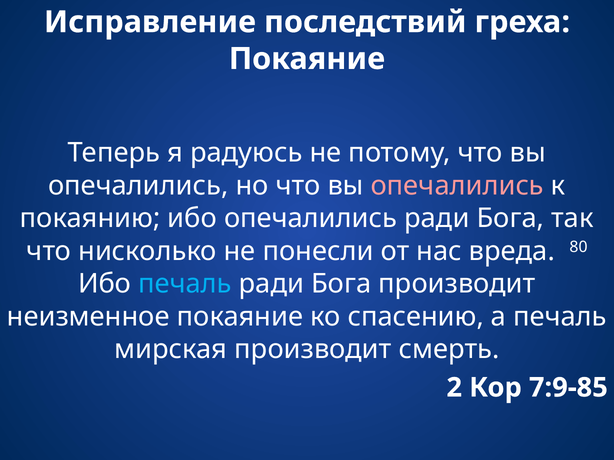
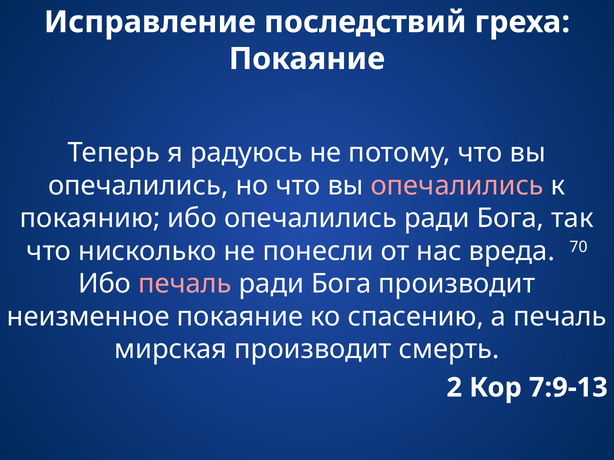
80: 80 -> 70 (579, 247)
печаль colour: light blue -> pink (185, 284)
7:9-85: 7:9-85 -> 7:9-13 (568, 388)
